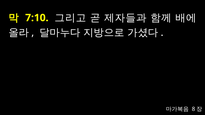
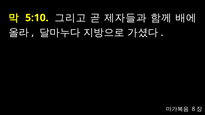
7:10: 7:10 -> 5:10 (37, 18)
